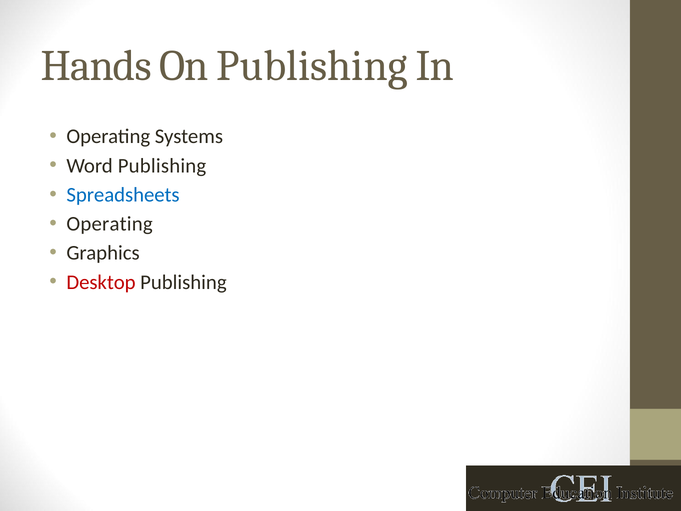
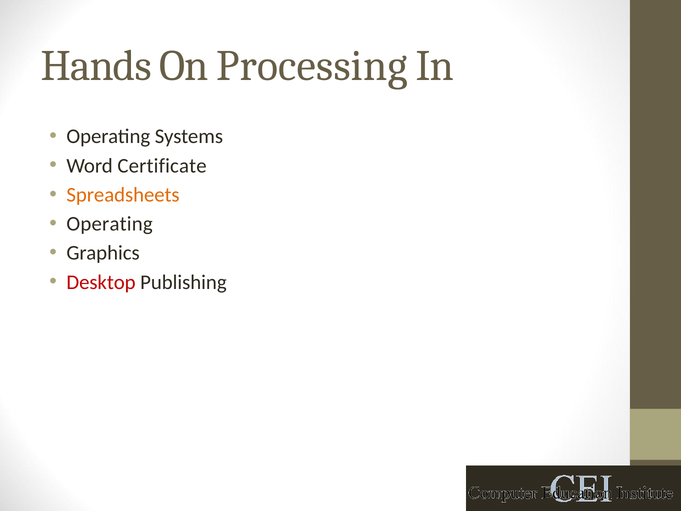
On Publishing: Publishing -> Processing (312, 66)
Word Publishing: Publishing -> Certificate (162, 166)
Spreadsheets colour: blue -> orange (123, 195)
